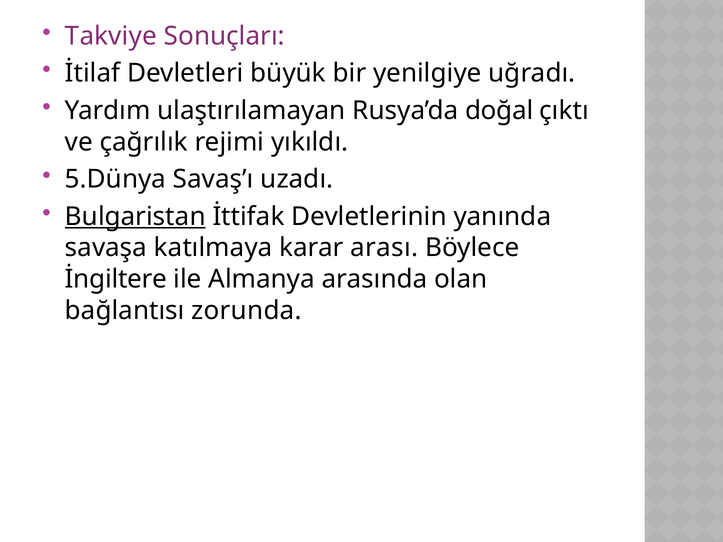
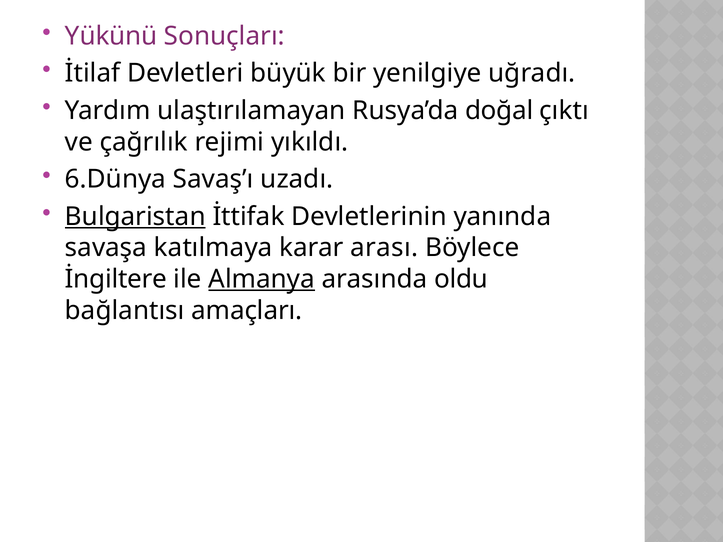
Takviye: Takviye -> Yükünü (111, 36)
5.Dünya: 5.Dünya -> 6.Dünya (116, 179)
Almanya underline: none -> present (262, 279)
olan: olan -> oldu (461, 279)
zorunda: zorunda -> amaçları (247, 311)
